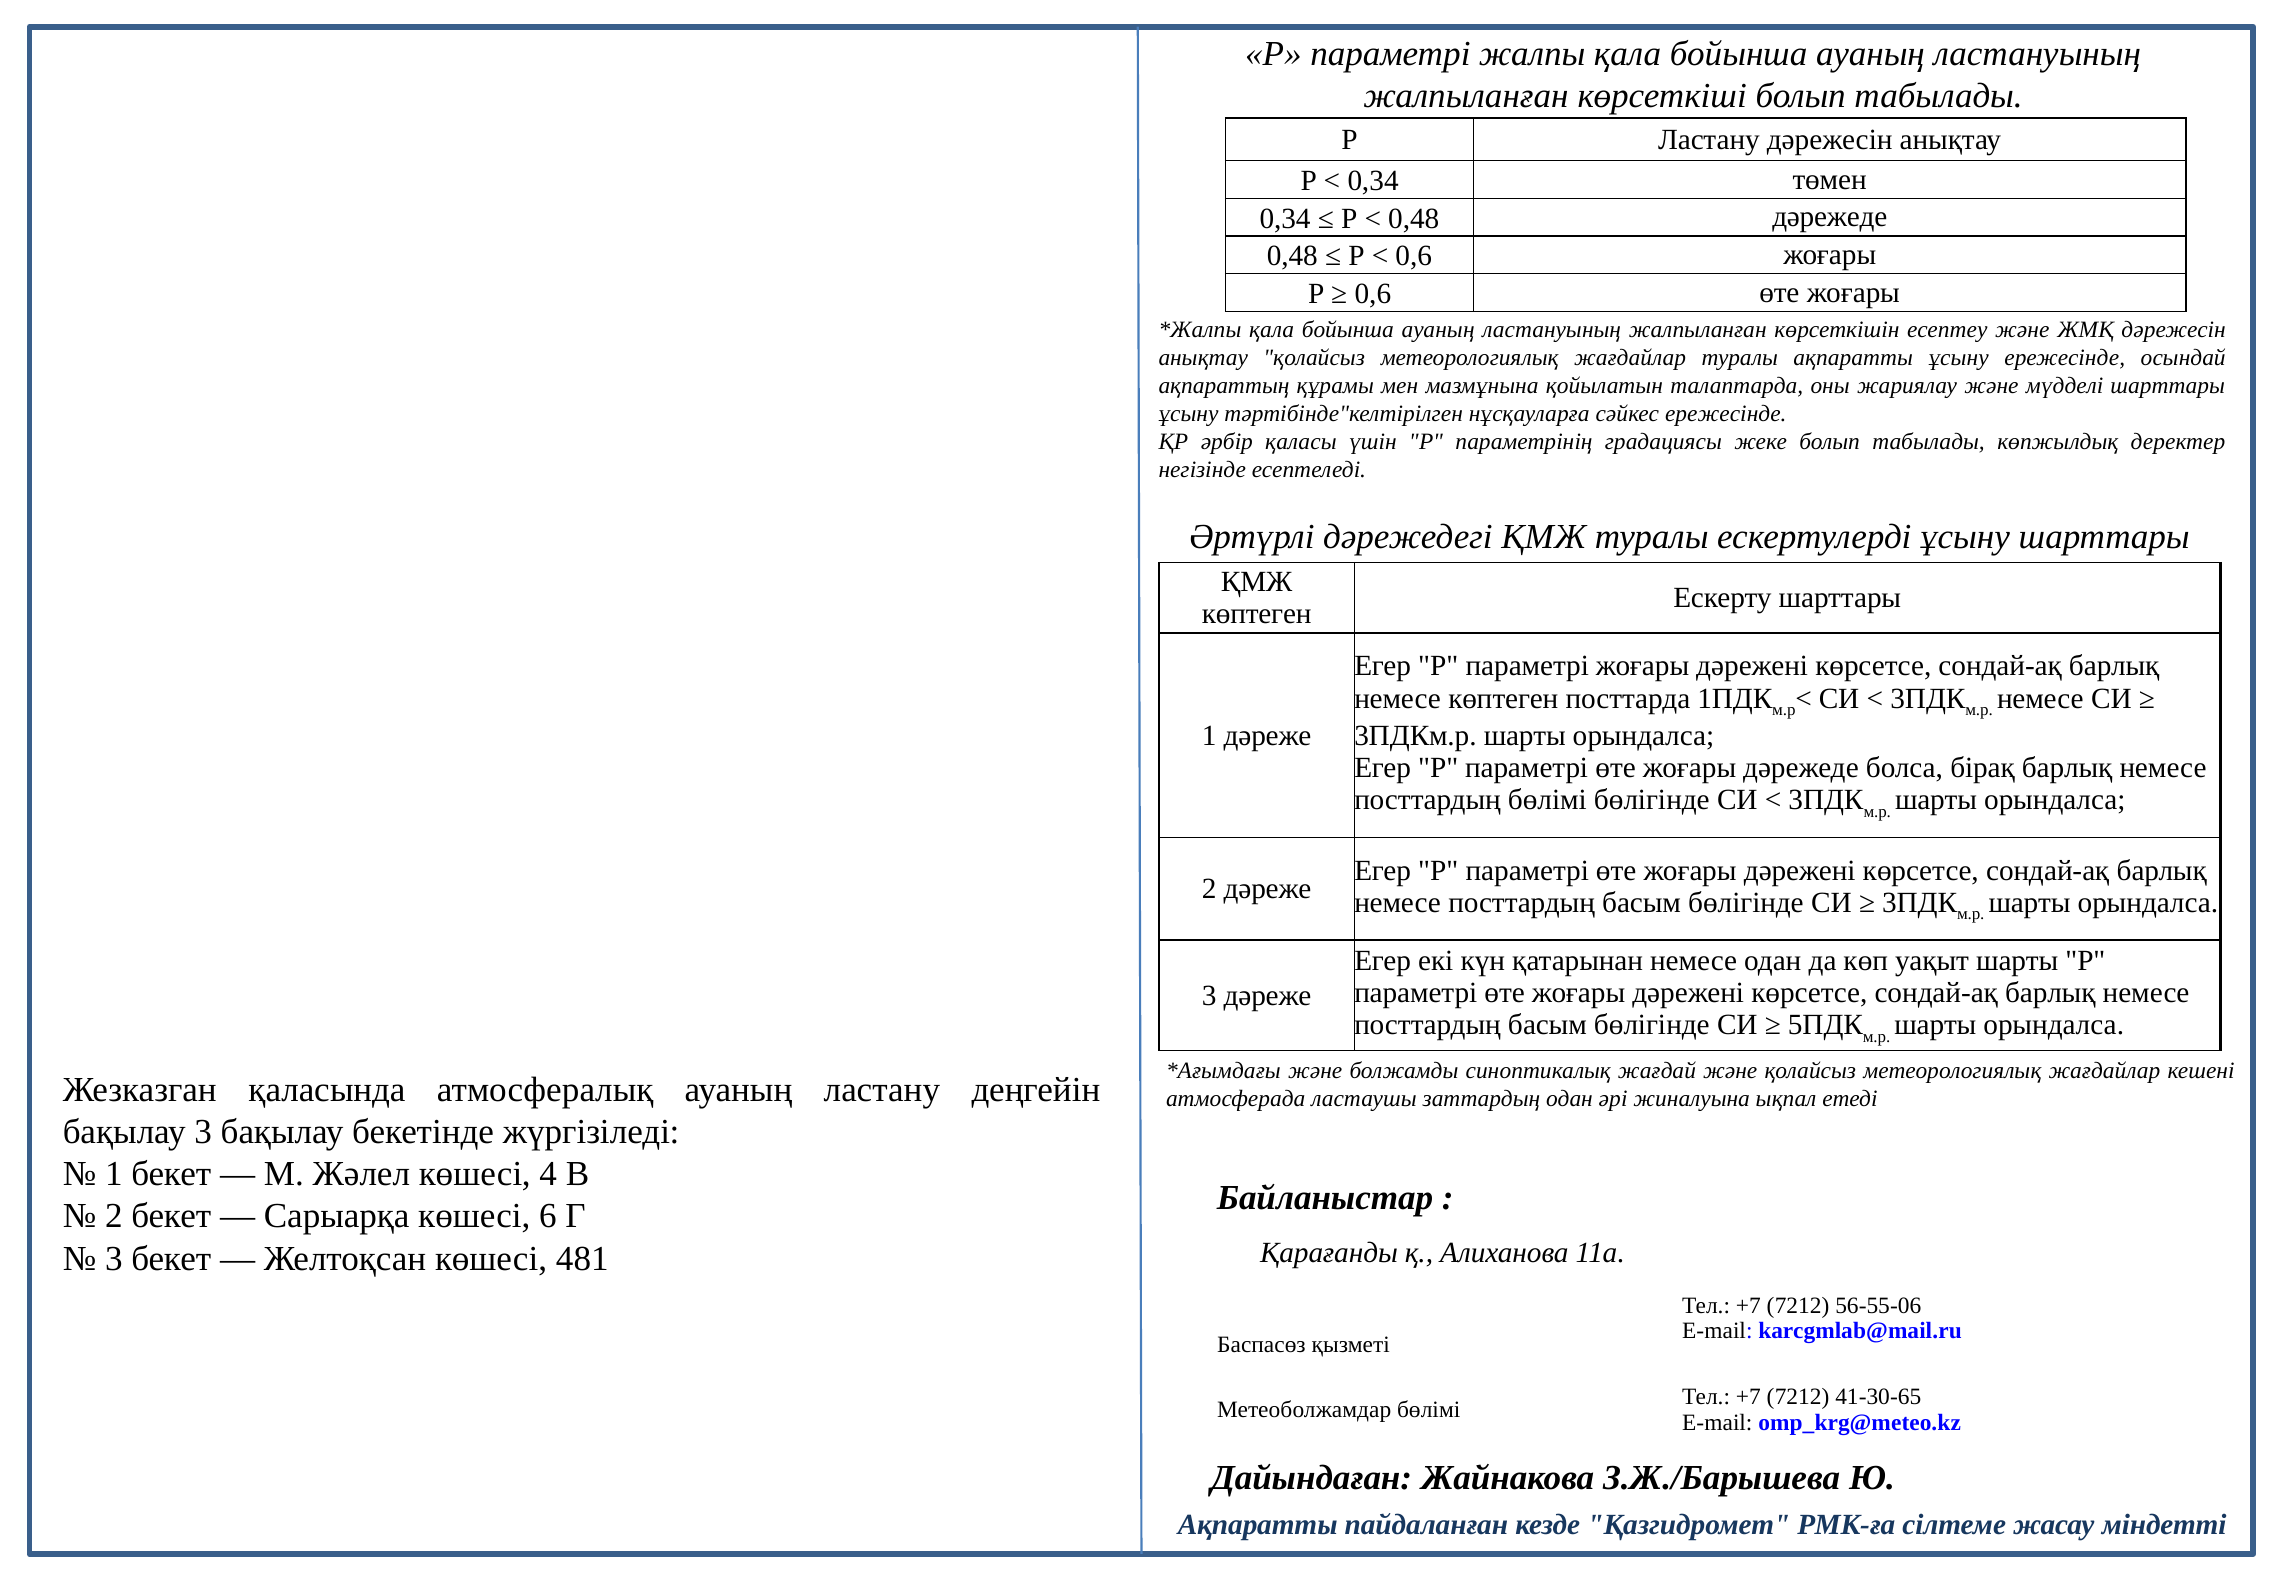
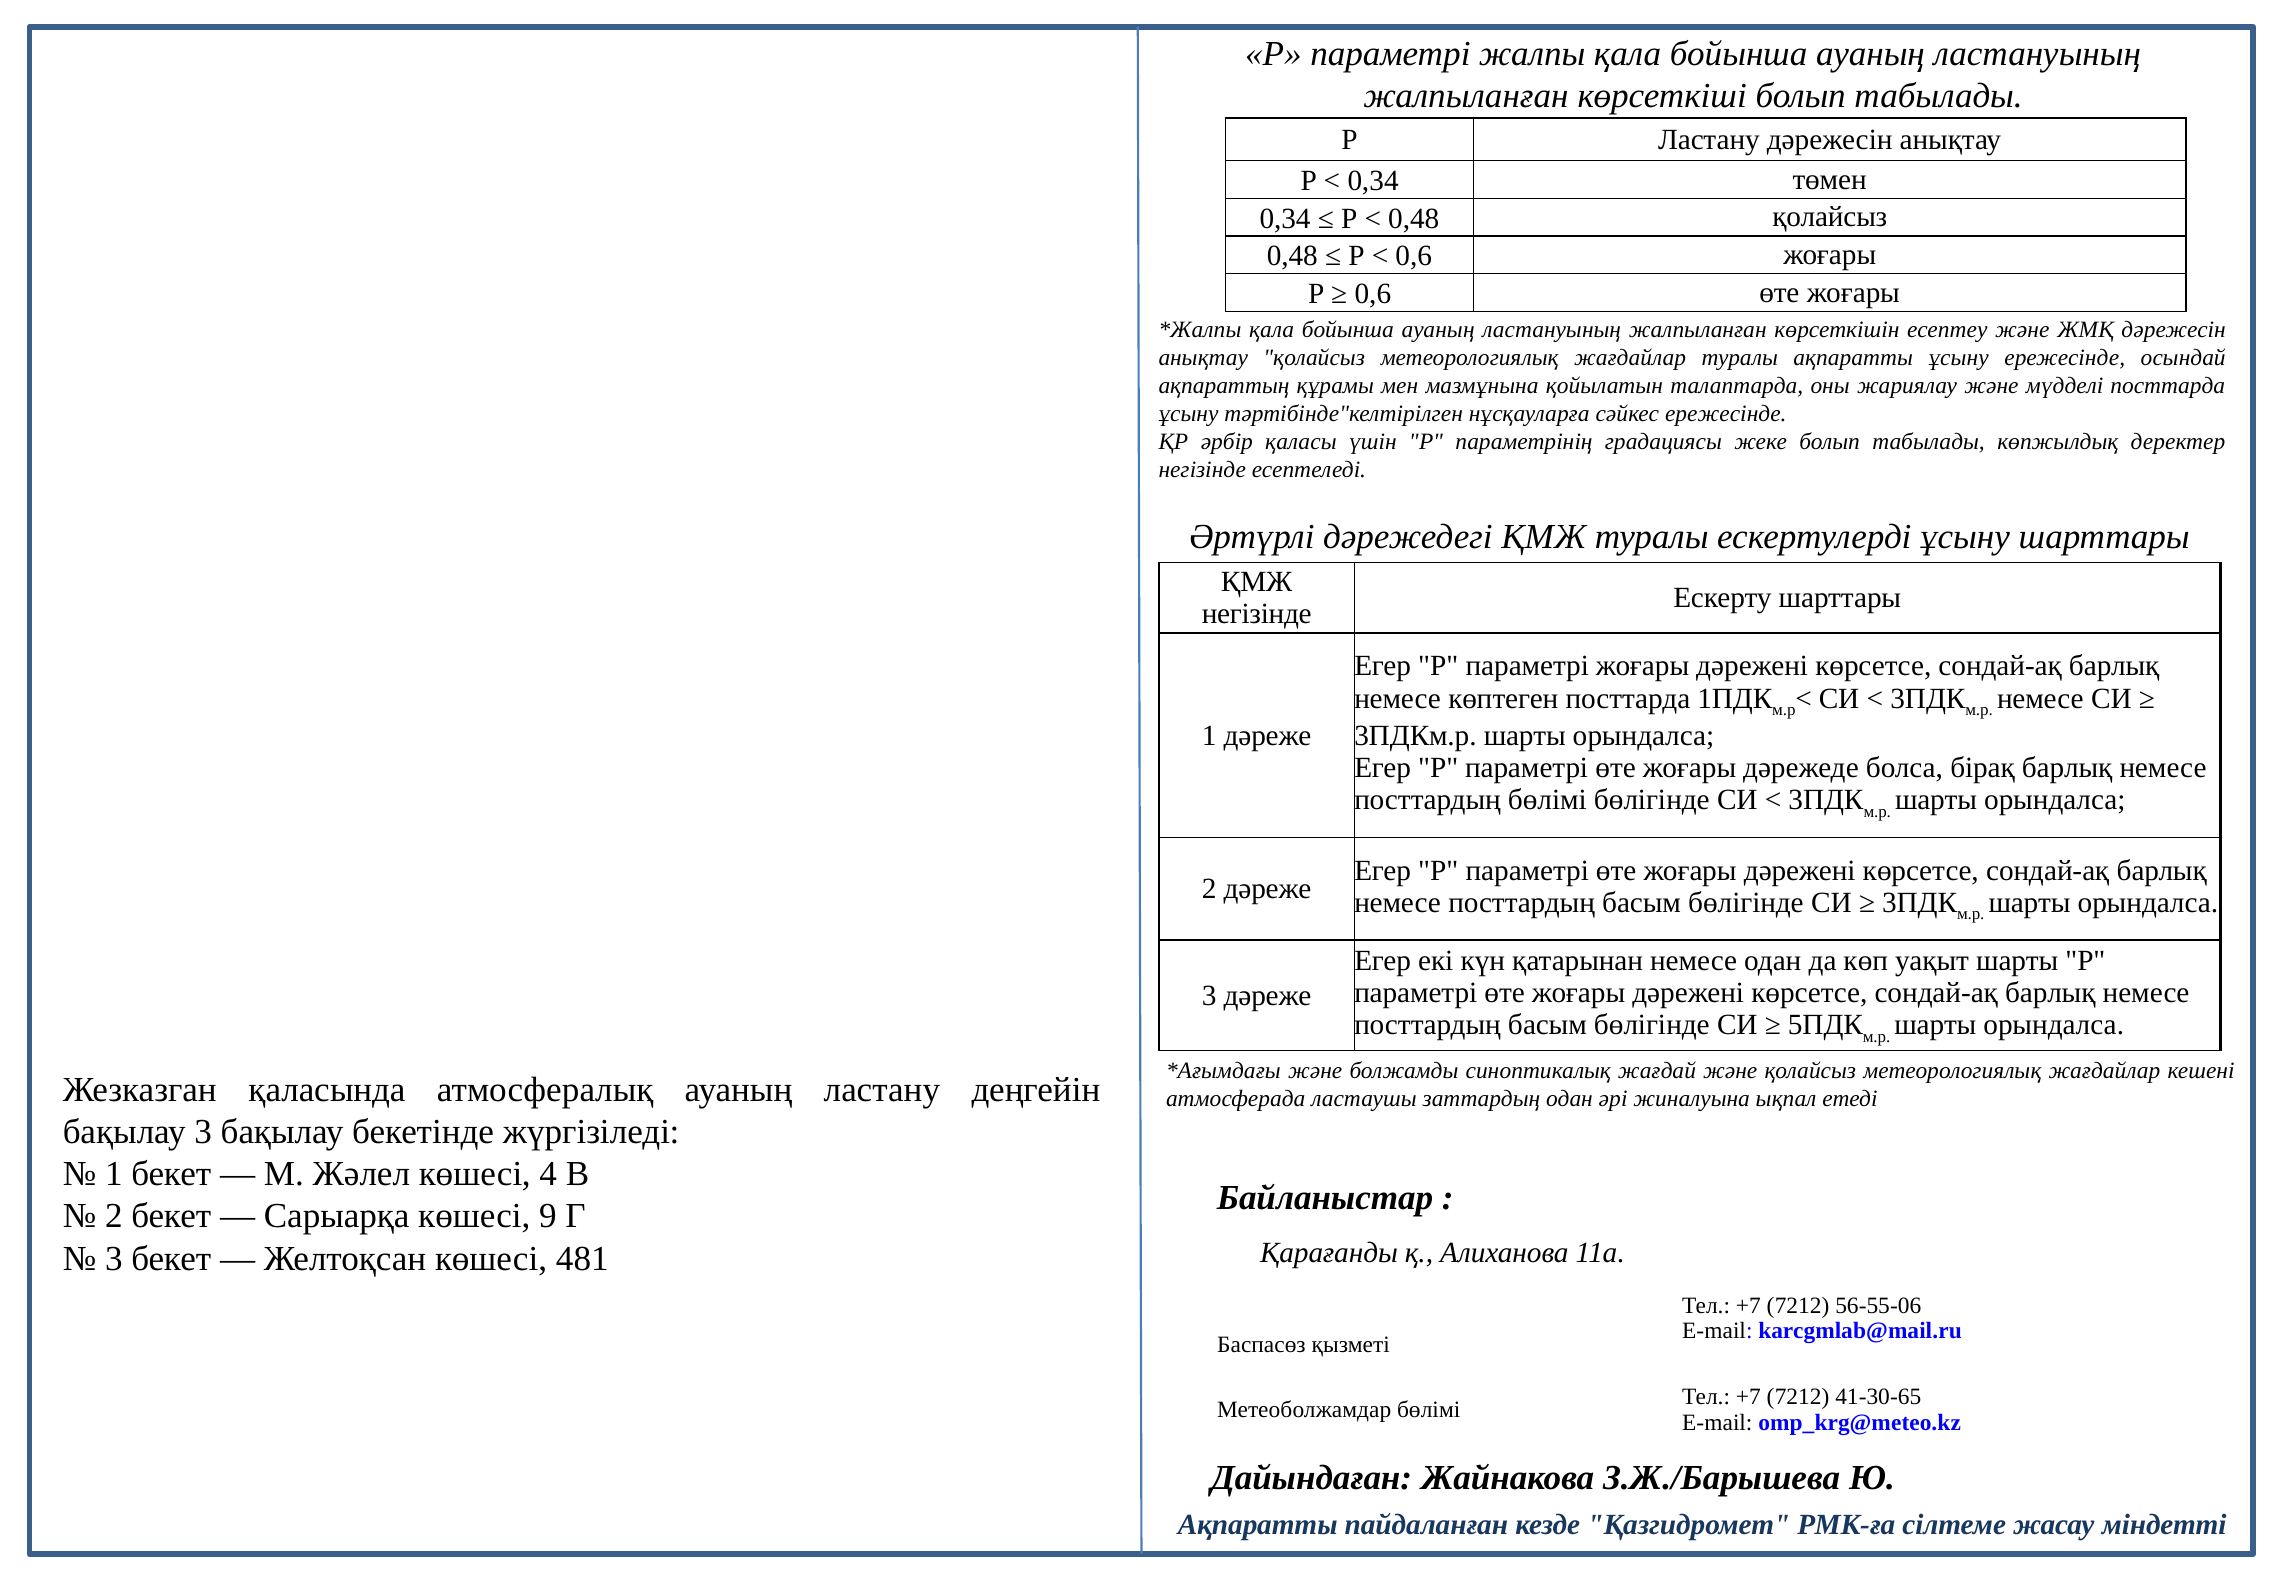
0,48 дәрежеде: дәрежеде -> қолайсыз (1830, 217)
мүдделі шарттары: шарттары -> посттарда (2168, 386)
көптеген: көптеген -> негізінде (1257, 614)
6: 6 -> 9 (548, 1216)
